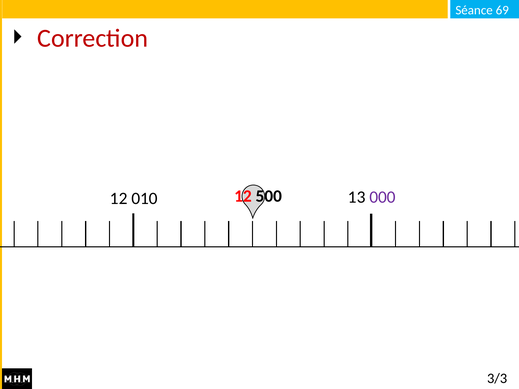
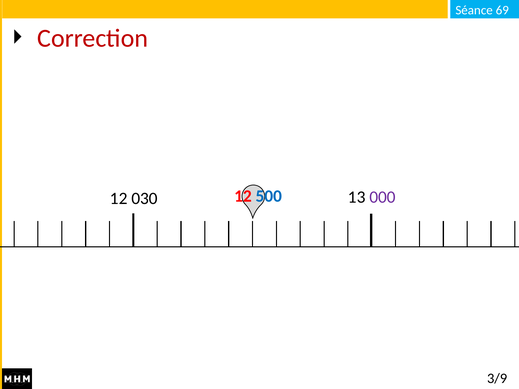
500 colour: black -> blue (269, 196)
010: 010 -> 030 (145, 199)
3/3: 3/3 -> 3/9 (497, 379)
